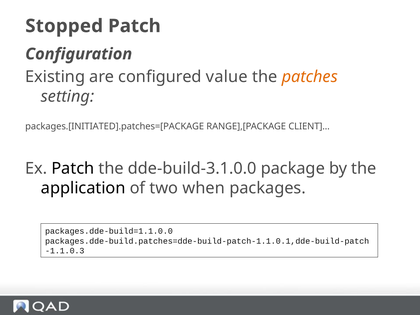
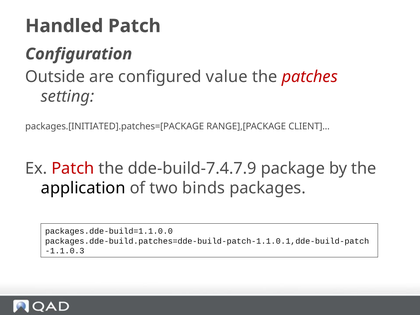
Stopped: Stopped -> Handled (64, 26)
Existing: Existing -> Outside (55, 77)
patches colour: orange -> red (310, 77)
Patch colour: black -> red (73, 168)
dde-build-3.1.0.0: dde-build-3.1.0.0 -> dde-build-7.4.7.9 (192, 168)
when: when -> binds (204, 188)
